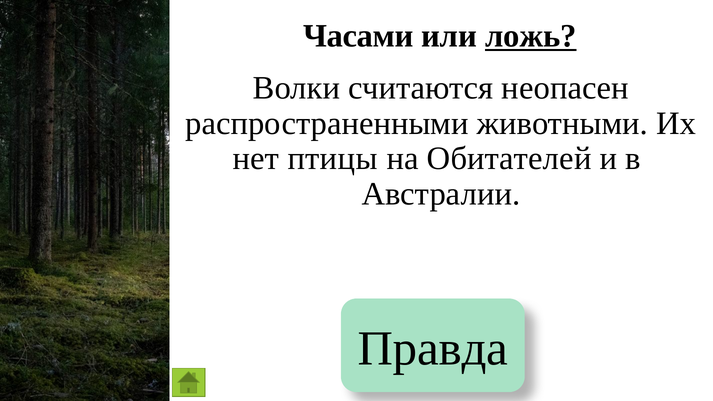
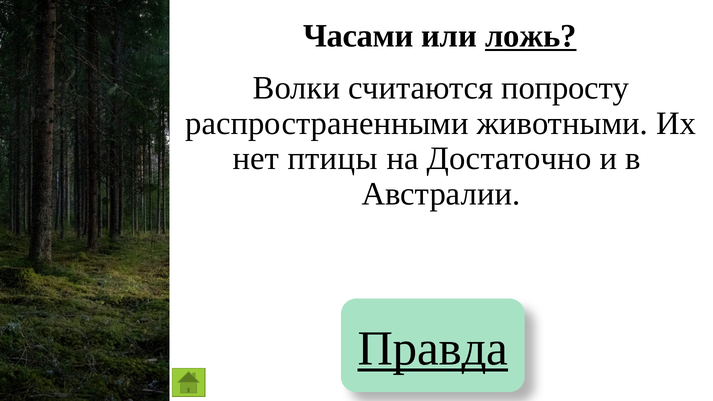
неопасен: неопасен -> попросту (565, 88)
Обитателей: Обитателей -> Достаточно (509, 159)
Правда underline: none -> present (433, 349)
